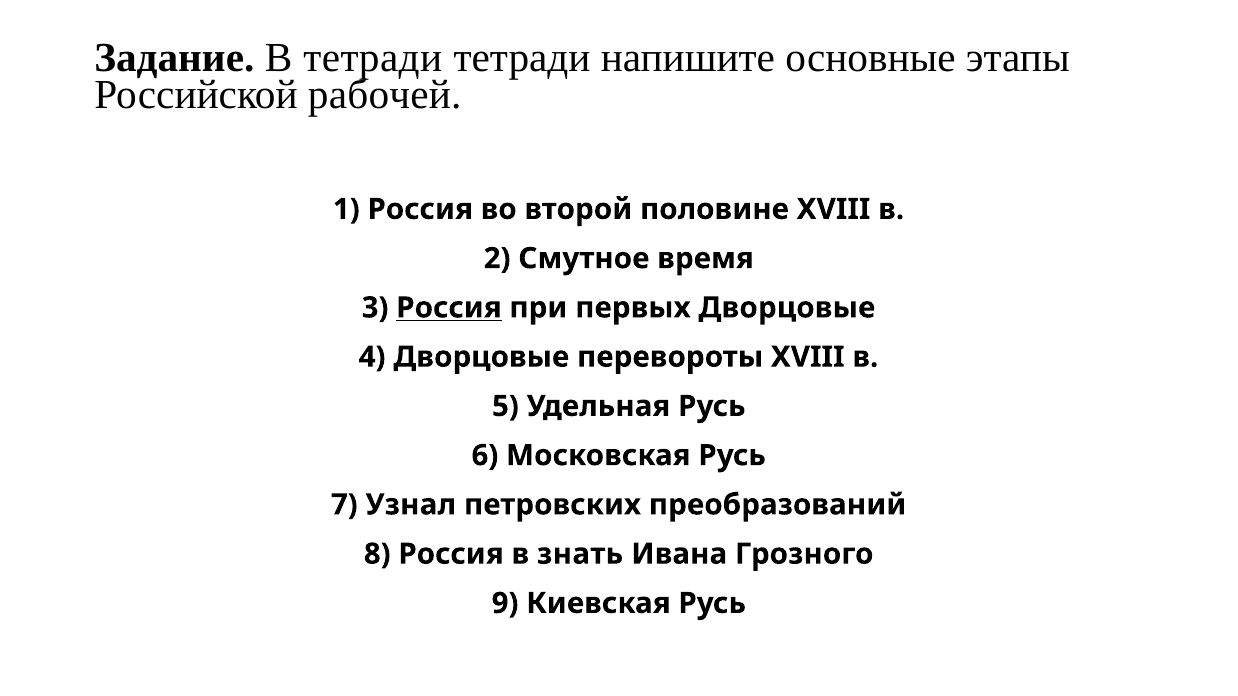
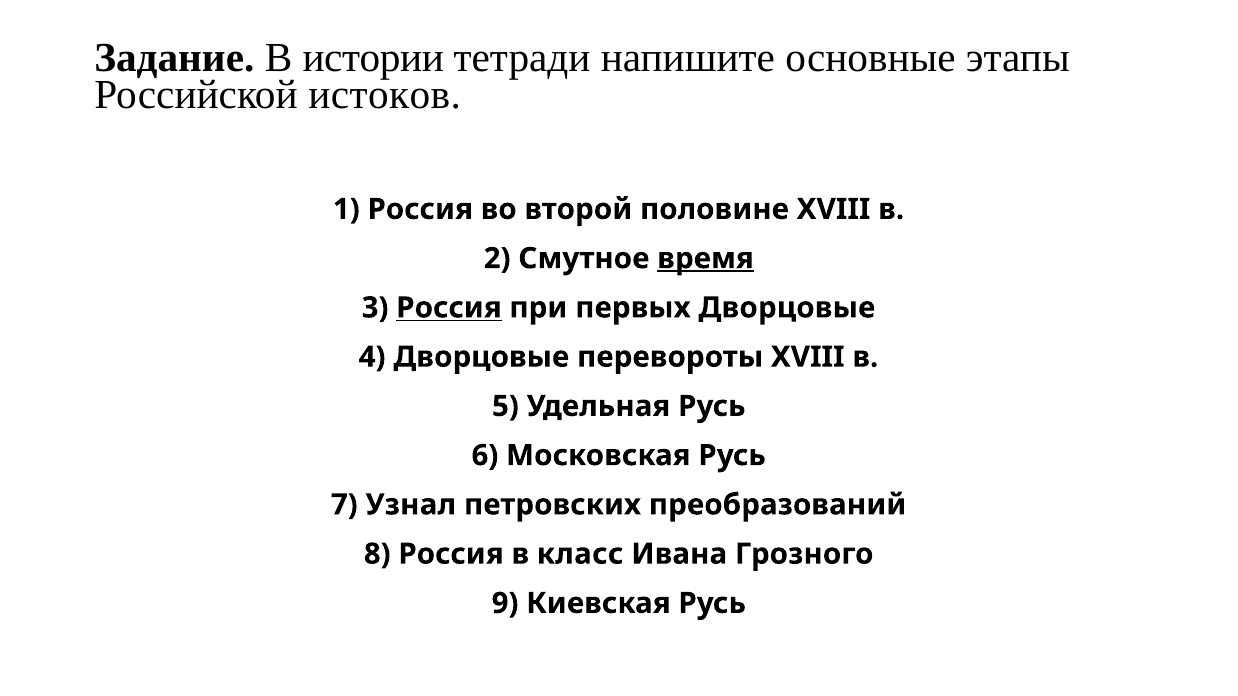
В тетради: тетради -> истории (373, 58)
рабочей: рабочей -> истоков (385, 95)
время underline: none -> present (706, 259)
знать: знать -> класс (580, 554)
